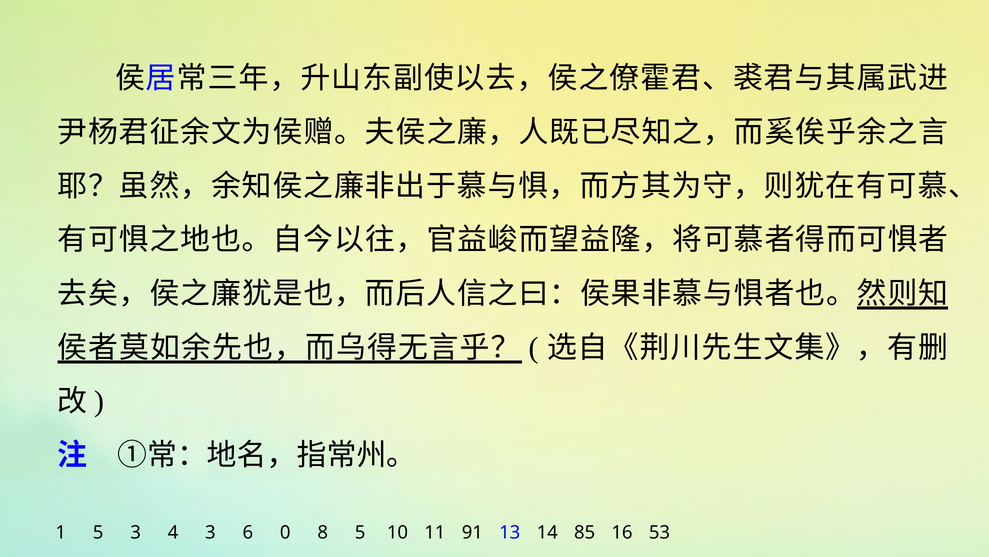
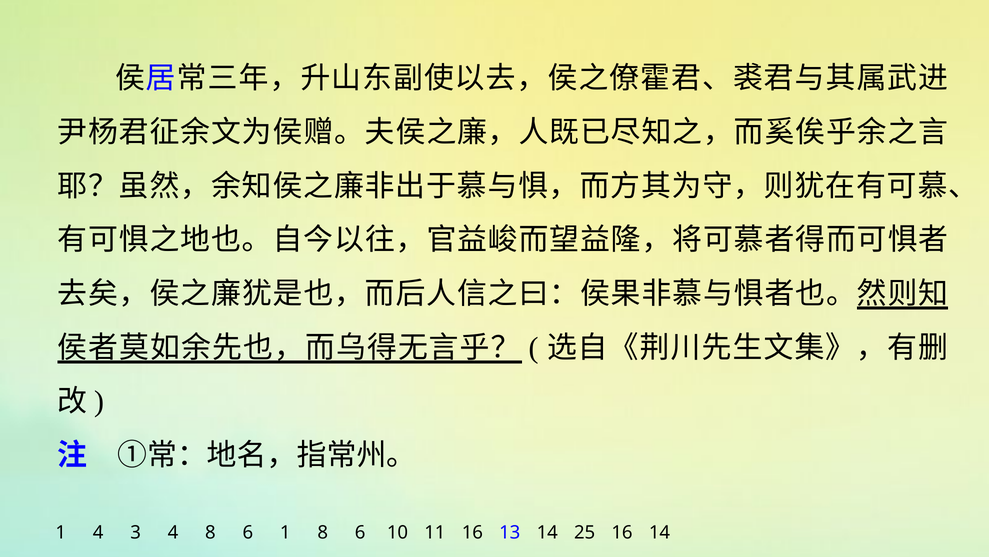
1 5: 5 -> 4 (98, 532)
4 3: 3 -> 8 (210, 532)
6 0: 0 -> 1 (285, 532)
5: 5 -> 6 (360, 532)
10 91: 91 -> 16 (472, 532)
85: 85 -> 25 (585, 532)
16 53: 53 -> 14 (660, 532)
